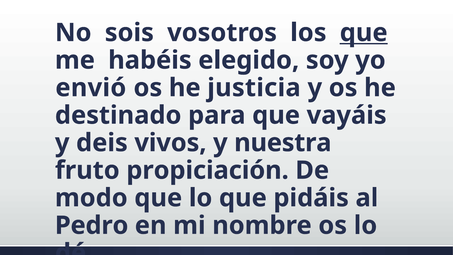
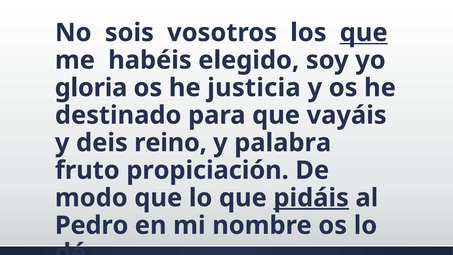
envió: envió -> gloria (91, 88)
vivos: vivos -> reino (171, 143)
nuestra: nuestra -> palabra (283, 143)
pidáis underline: none -> present (311, 198)
